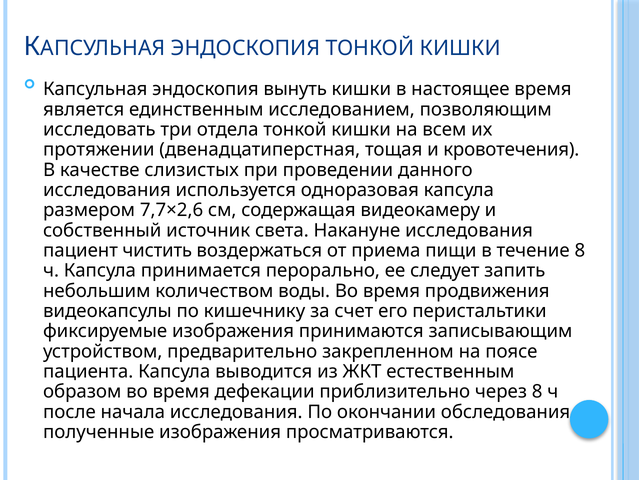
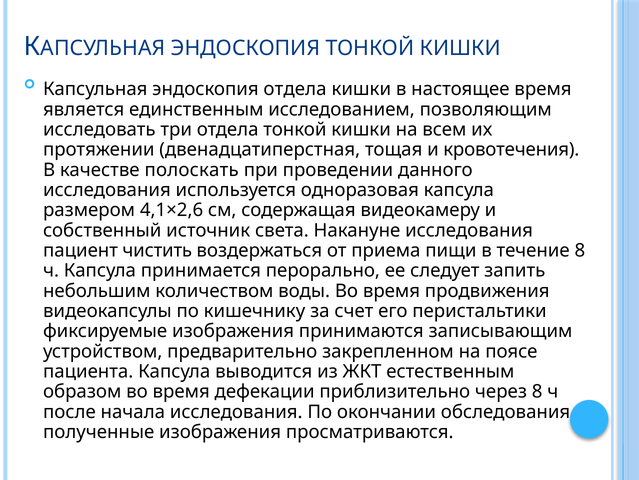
эндоскопия вынуть: вынуть -> отдела (295, 89)
слизистых: слизистых -> полоскать (192, 170)
7,7×2,6: 7,7×2,6 -> 4,1×2,6 (172, 210)
